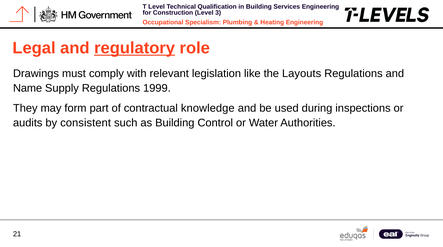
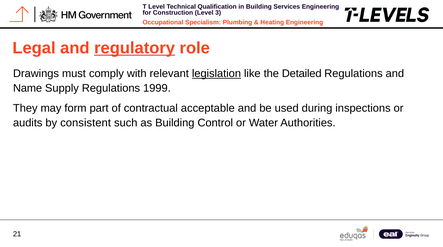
legislation underline: none -> present (216, 74)
Layouts: Layouts -> Detailed (302, 74)
knowledge: knowledge -> acceptable (208, 108)
